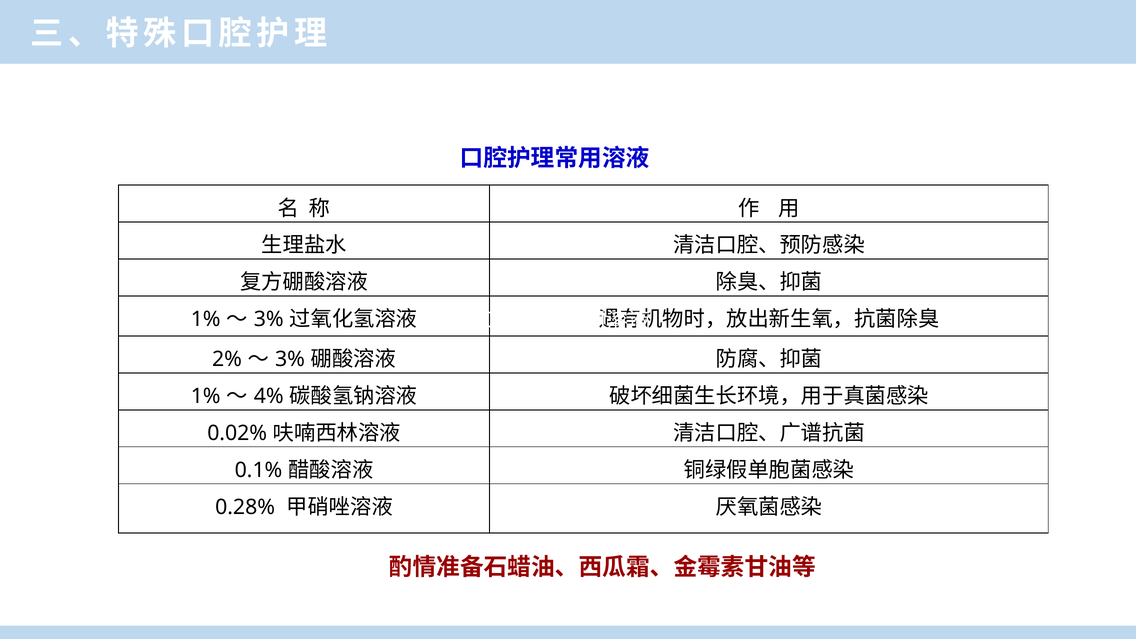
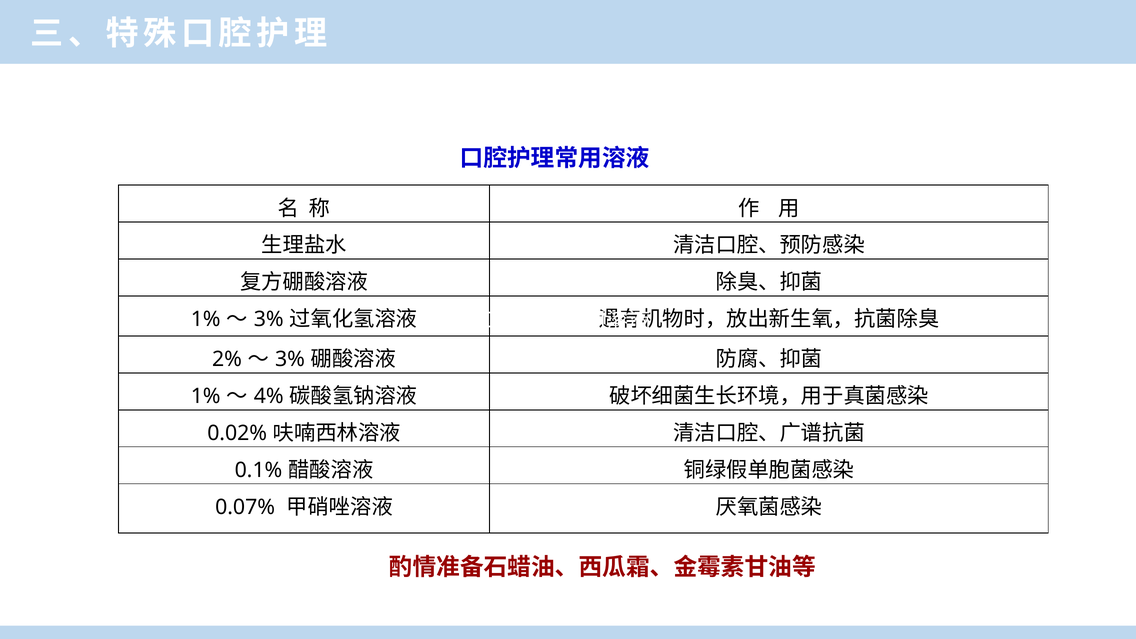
0.28%: 0.28% -> 0.07% (245, 507)
